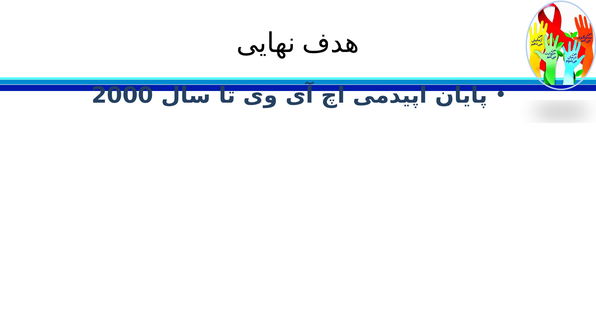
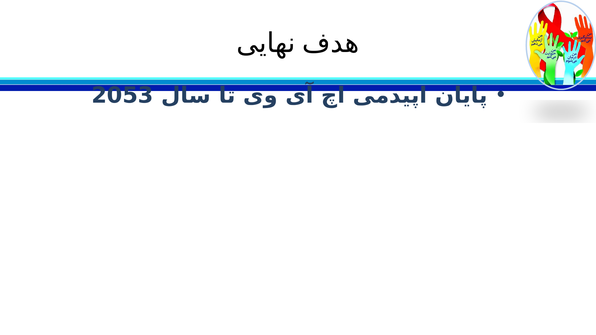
2000: 2000 -> 2053 (122, 95)
